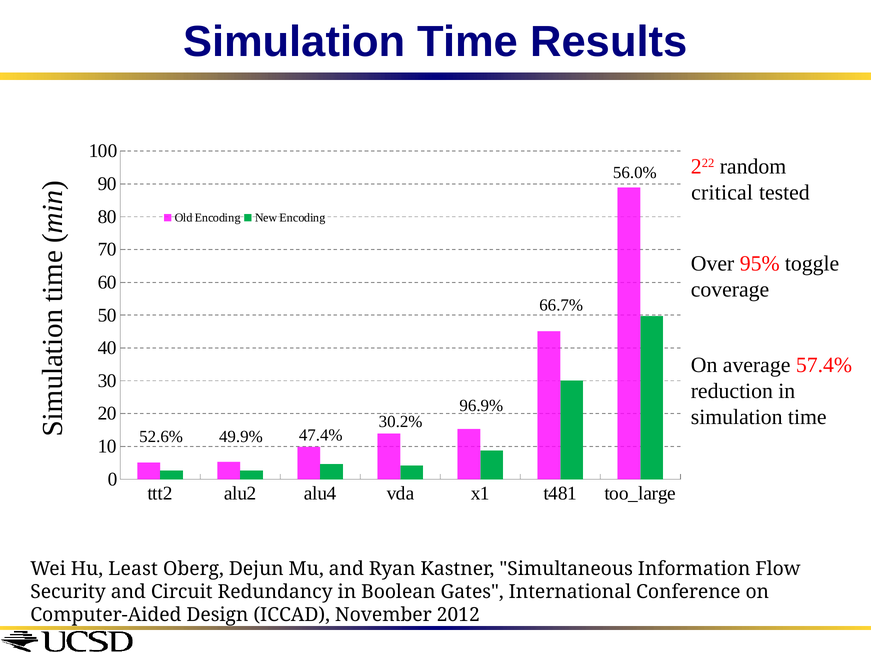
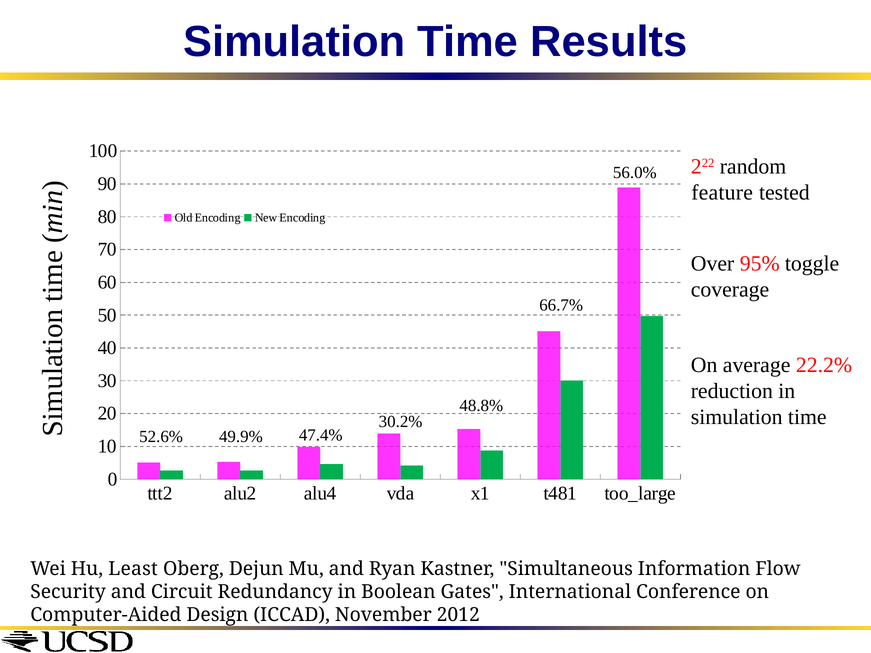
critical: critical -> feature (722, 193)
57.4%: 57.4% -> 22.2% (824, 365)
96.9%: 96.9% -> 48.8% (481, 406)
